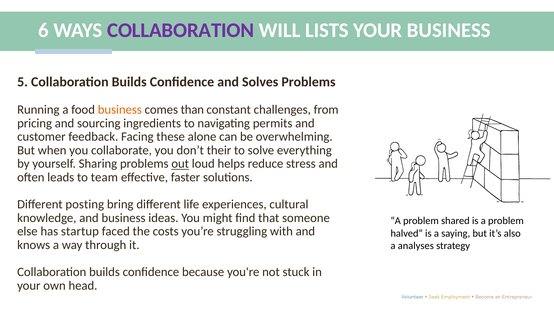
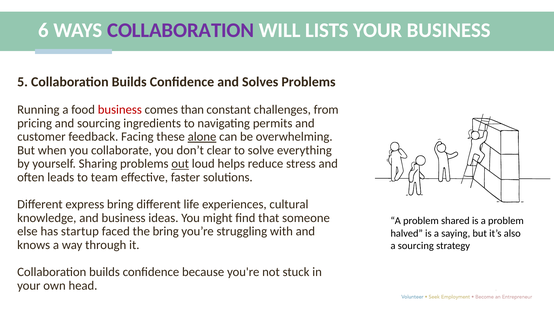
business colour: orange -> red (120, 110)
alone underline: none -> present (202, 137)
their: their -> clear (219, 150)
posting: posting -> express (85, 204)
the costs: costs -> bring (166, 231)
a analyses: analyses -> sourcing (416, 245)
